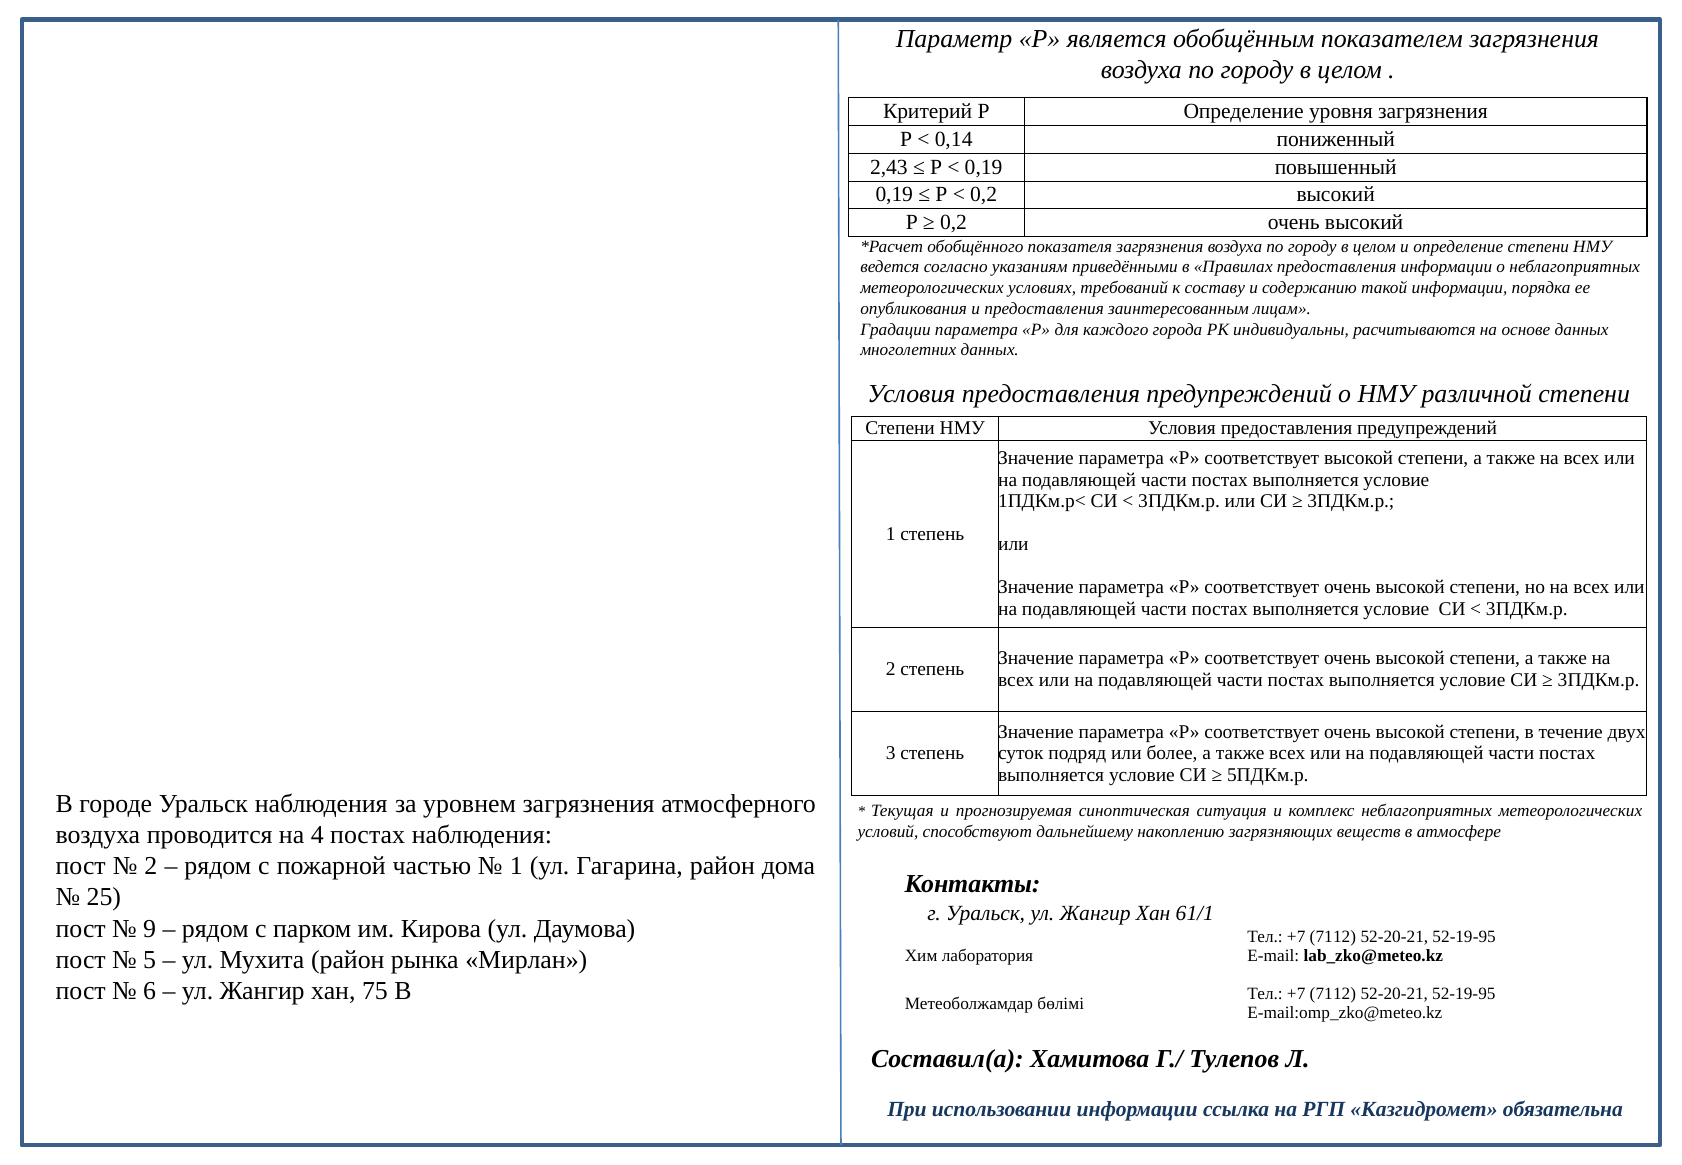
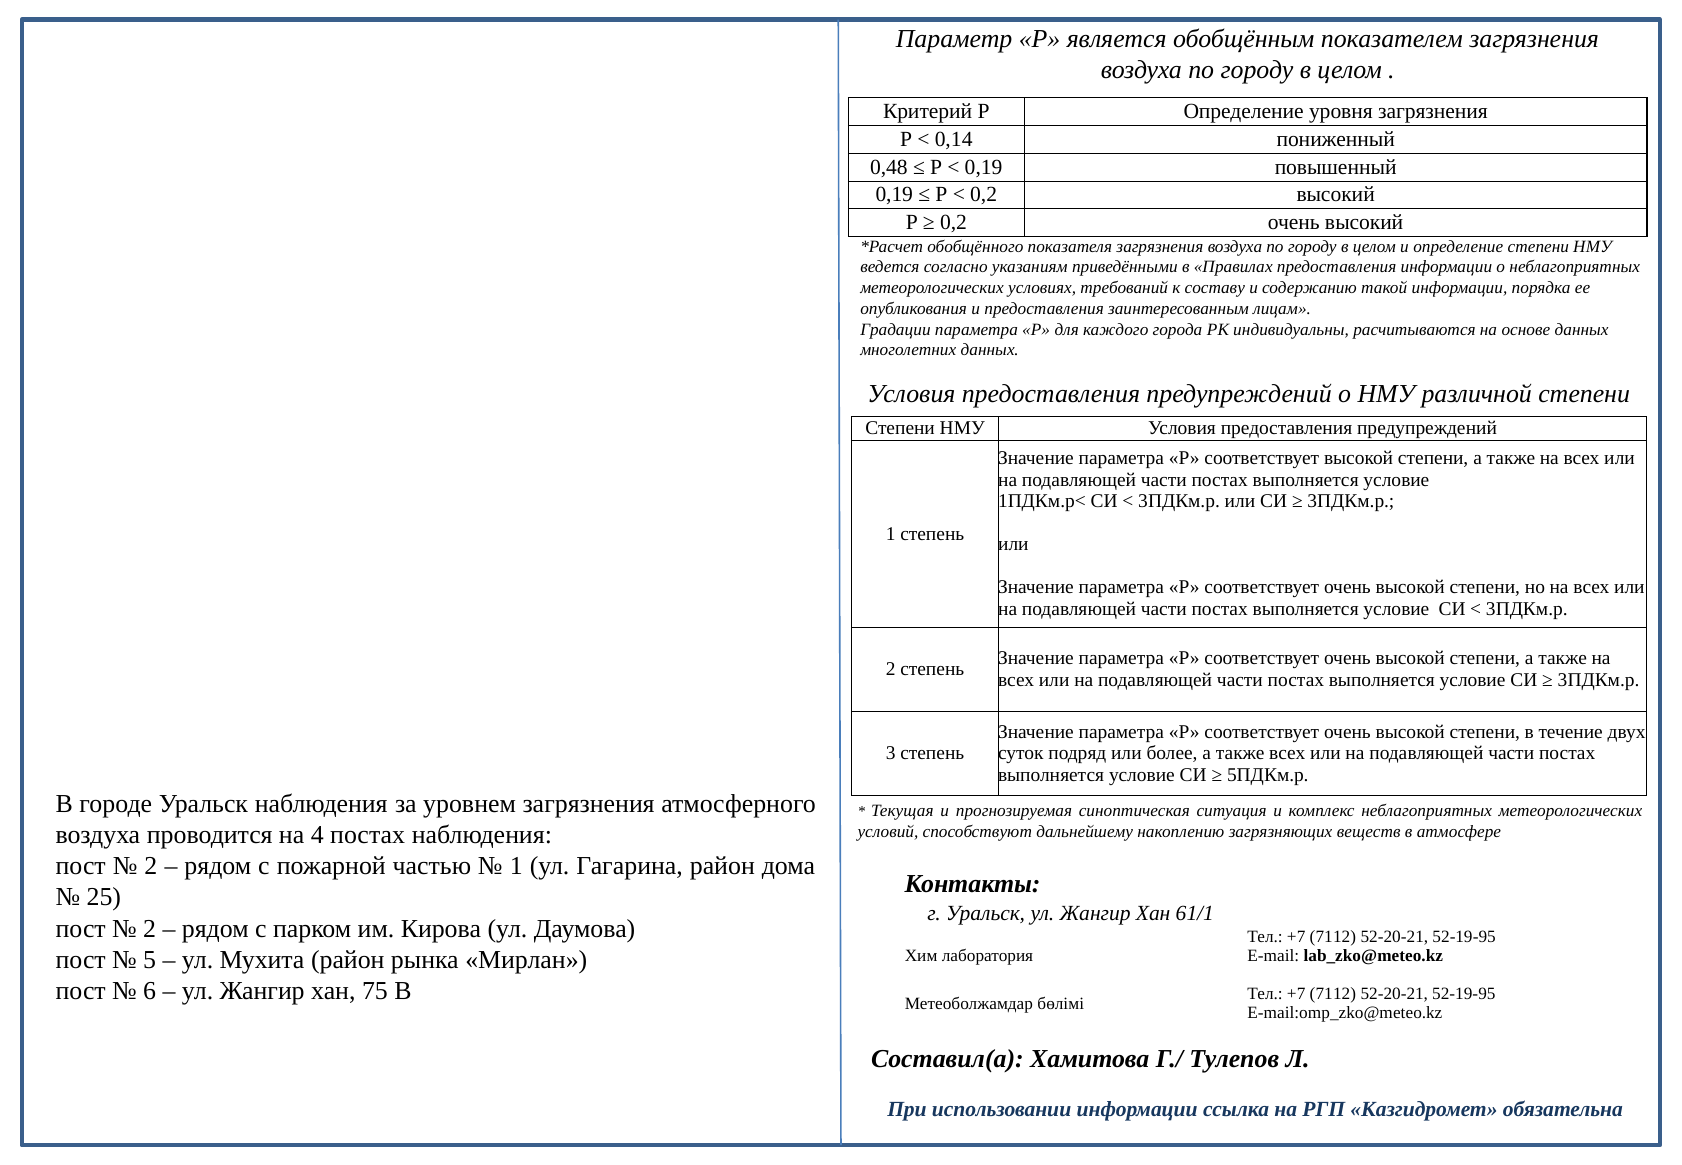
2,43: 2,43 -> 0,48 (889, 167)
9: 9 -> 2 (150, 928)
